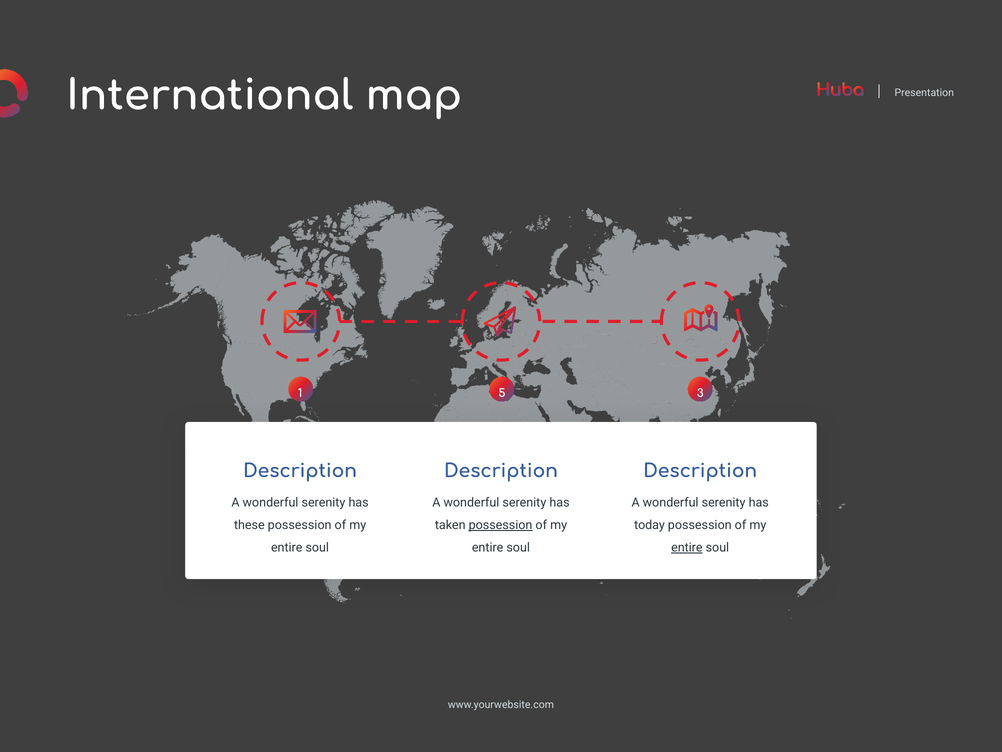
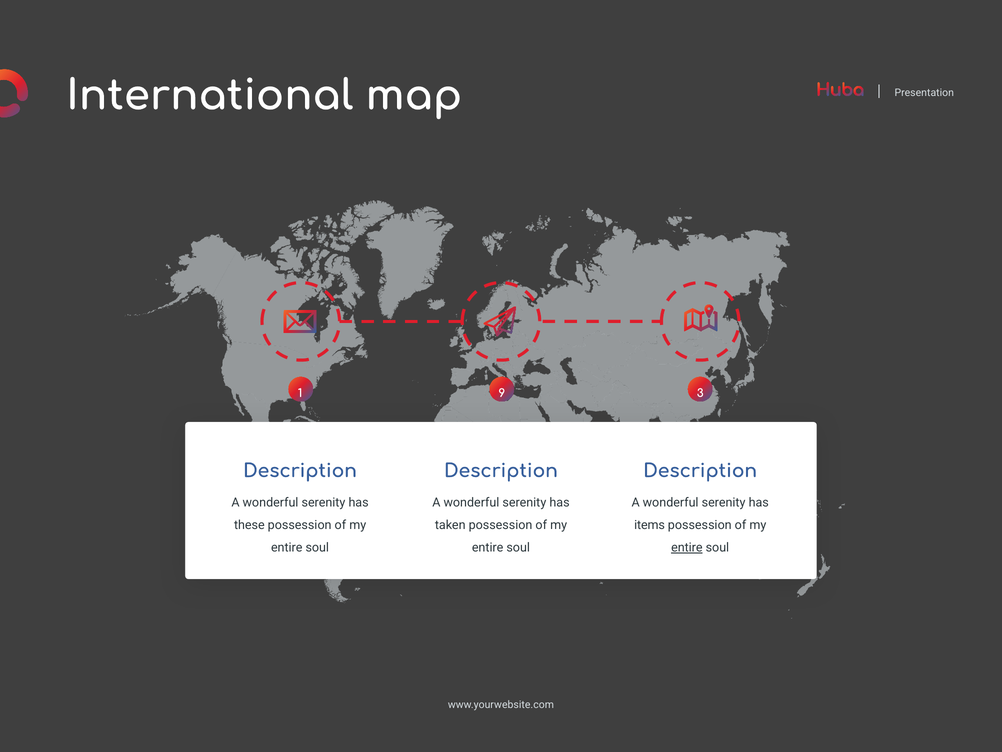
5: 5 -> 9 (502, 393)
possession underline: present -> none (501, 525)
today: today -> items (650, 525)
